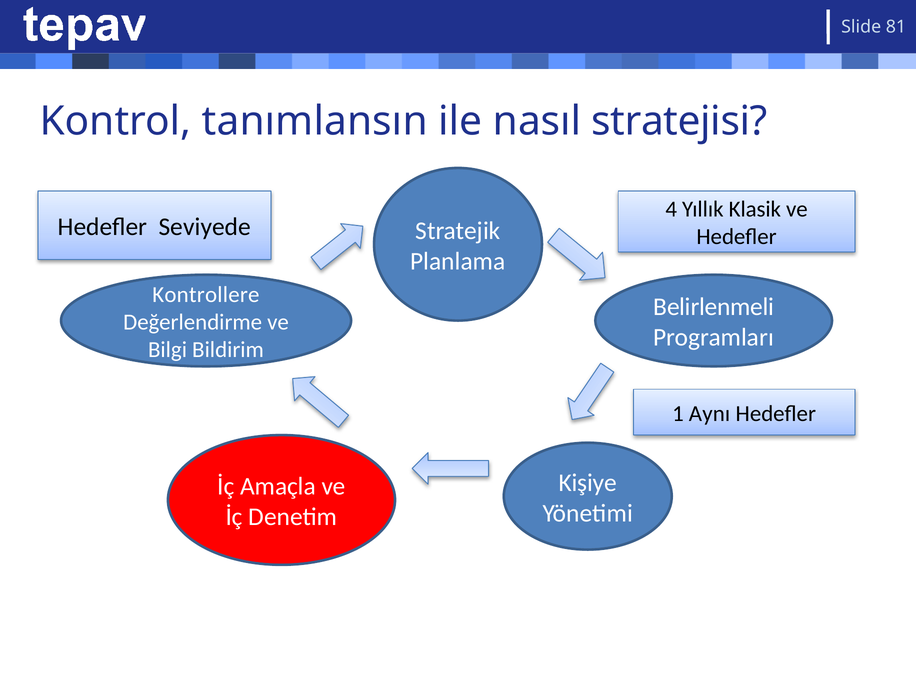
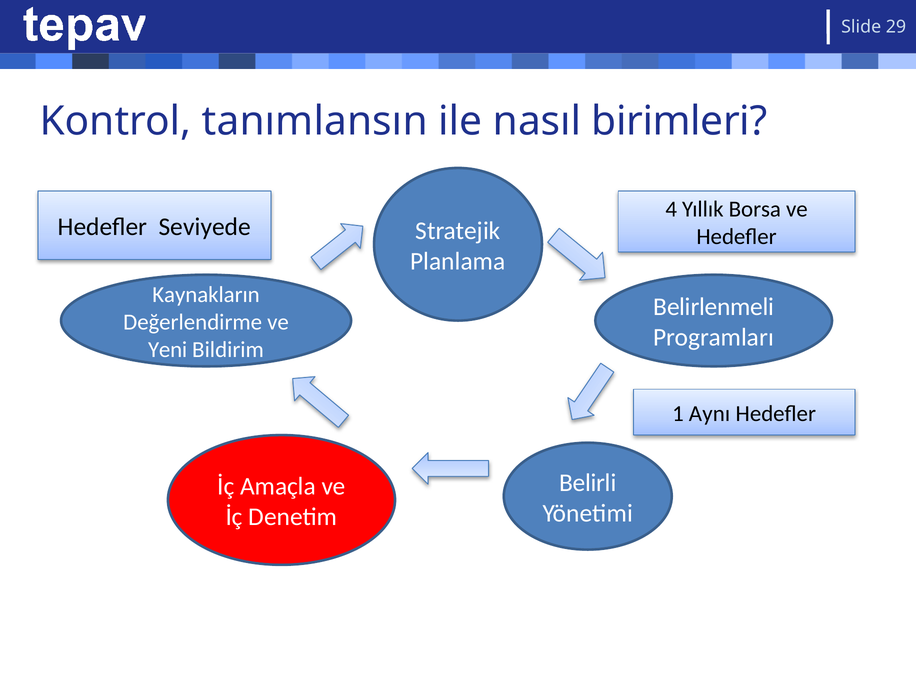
81: 81 -> 29 (896, 27)
stratejisi: stratejisi -> birimleri (679, 121)
Klasik: Klasik -> Borsa (755, 209)
Kontrollere: Kontrollere -> Kaynakların (206, 295)
Bilgi: Bilgi -> Yeni (168, 350)
Kişiye: Kişiye -> Belirli (588, 483)
